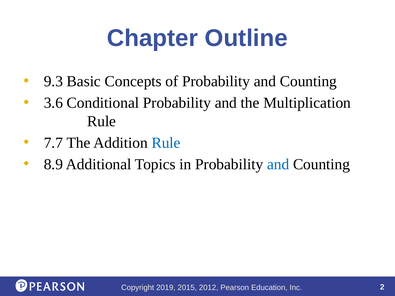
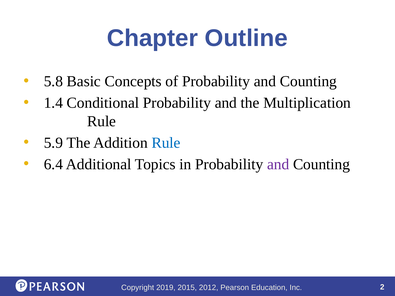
9.3: 9.3 -> 5.8 (53, 81)
3.6: 3.6 -> 1.4 (53, 103)
7.7: 7.7 -> 5.9 (53, 143)
8.9: 8.9 -> 6.4 (53, 164)
and colour: blue -> purple (278, 164)
